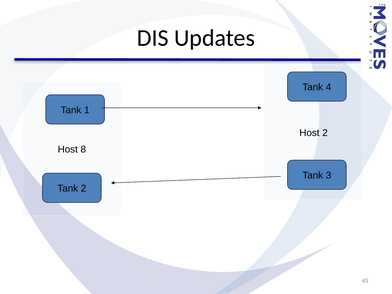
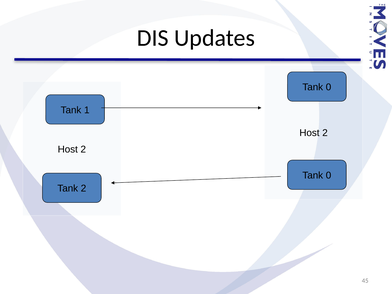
4: 4 -> 0 (329, 87)
8: 8 -> 2 (83, 149)
3: 3 -> 0 (329, 175)
